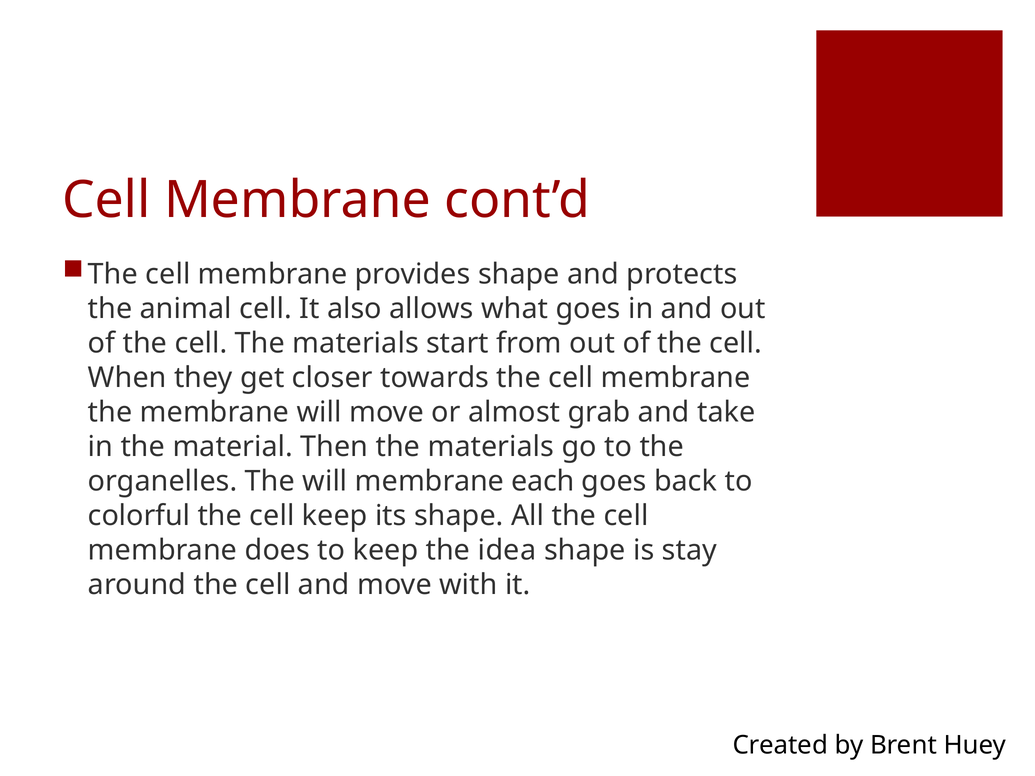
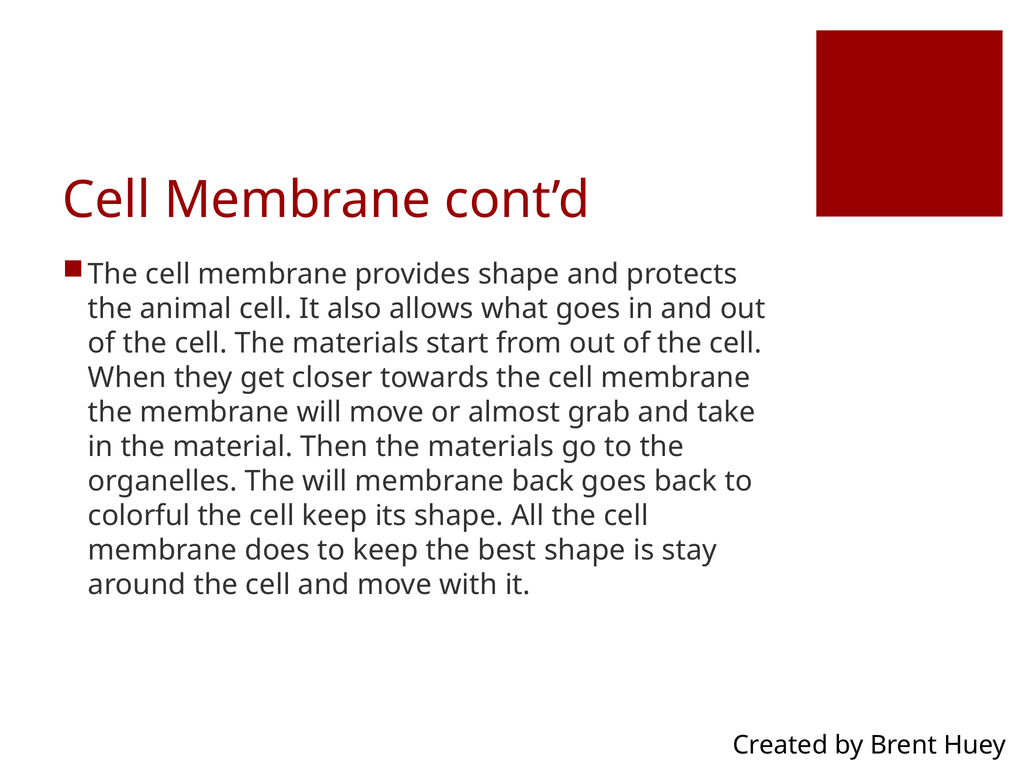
membrane each: each -> back (543, 482)
idea: idea -> best (507, 551)
